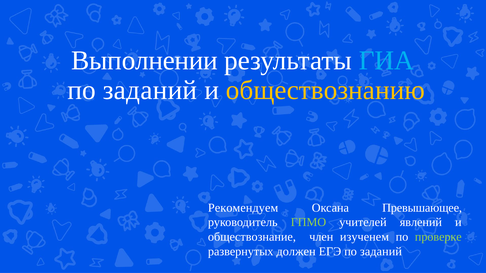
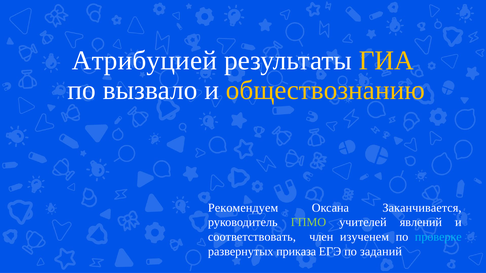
Выполнении: Выполнении -> Атрибуцией (144, 61)
ГИА colour: light blue -> yellow (386, 61)
заданий: заданий -> вызвало (150, 90)
Превышающее: Превышающее -> Заканчивается (422, 208)
обществознание: обществознание -> соответствовать (252, 237)
проверке colour: light green -> light blue (438, 237)
должен: должен -> приказа (296, 252)
